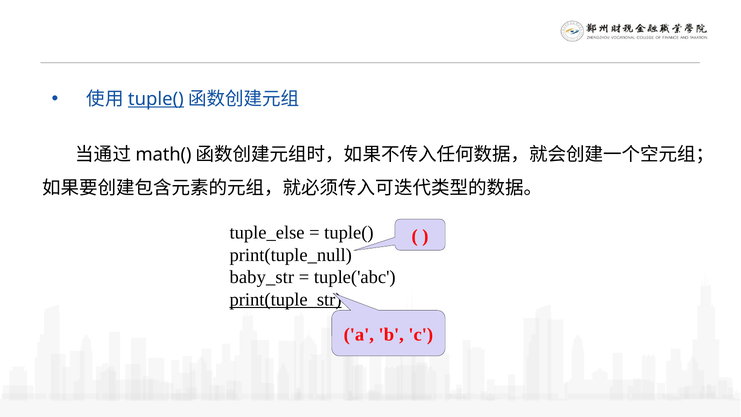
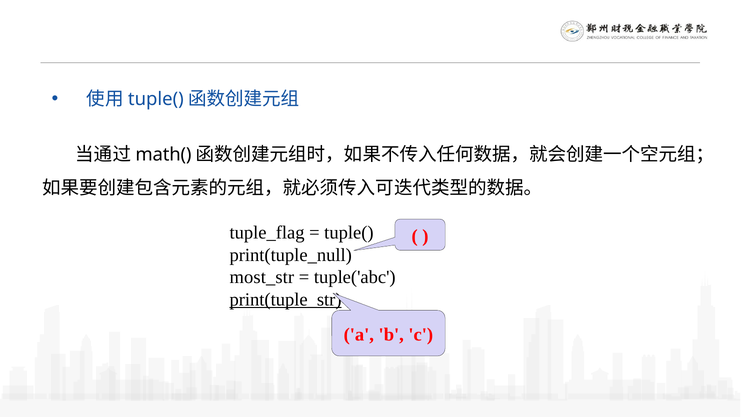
tuple( underline: present -> none (156, 99)
tuple_else: tuple_else -> tuple_flag (267, 233)
baby_str: baby_str -> most_str (262, 277)
